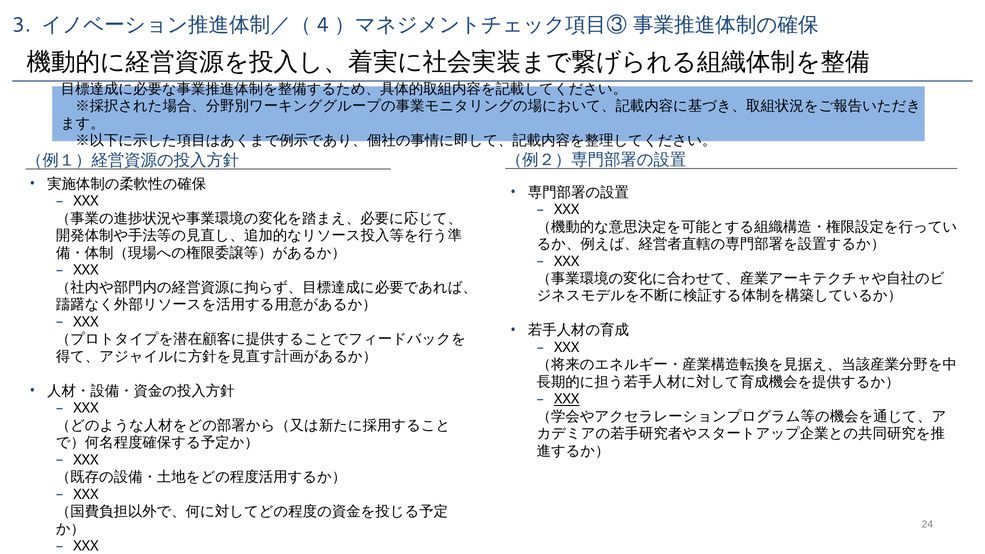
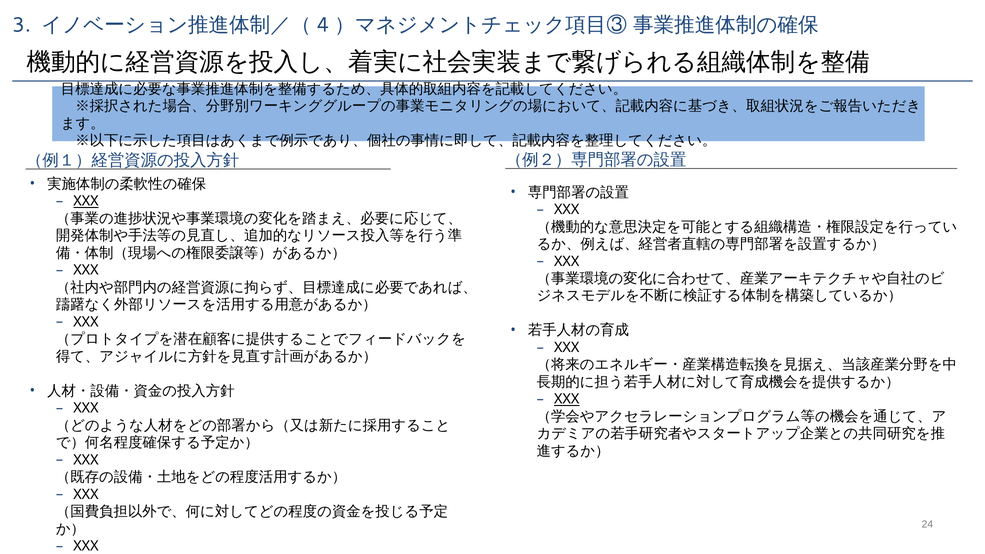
XXX underline: none -> present (86, 201)
